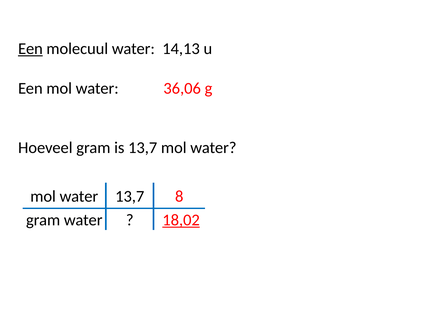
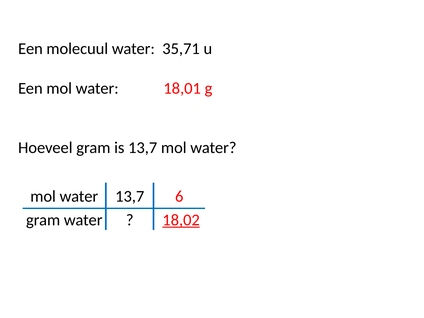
Een underline: present -> none (30, 49)
14,13: 14,13 -> 35,71 (181, 49)
36,06: 36,06 -> 18,01 (182, 88)
8: 8 -> 6 (179, 196)
